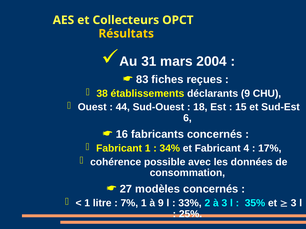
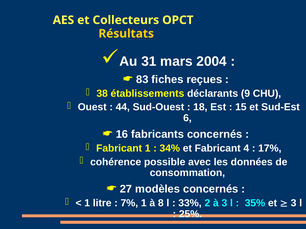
à 9: 9 -> 8 (161, 204)
